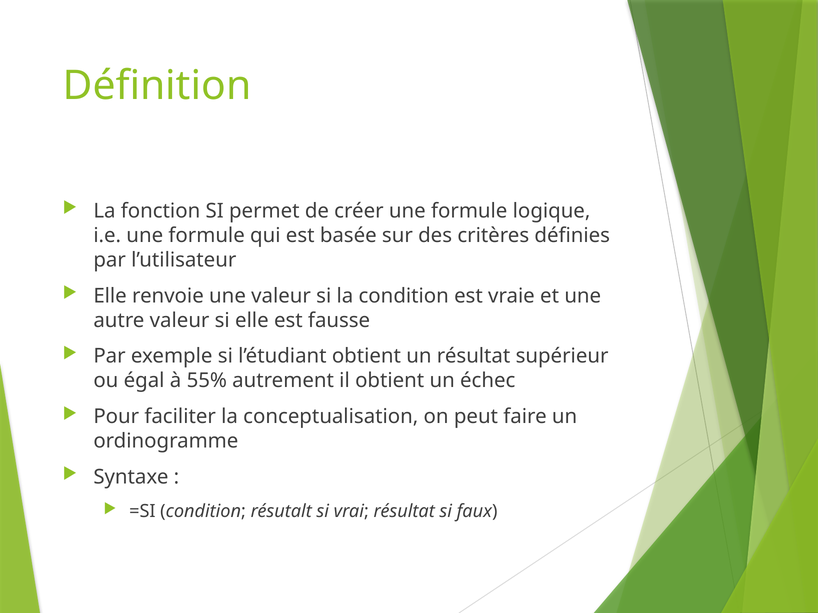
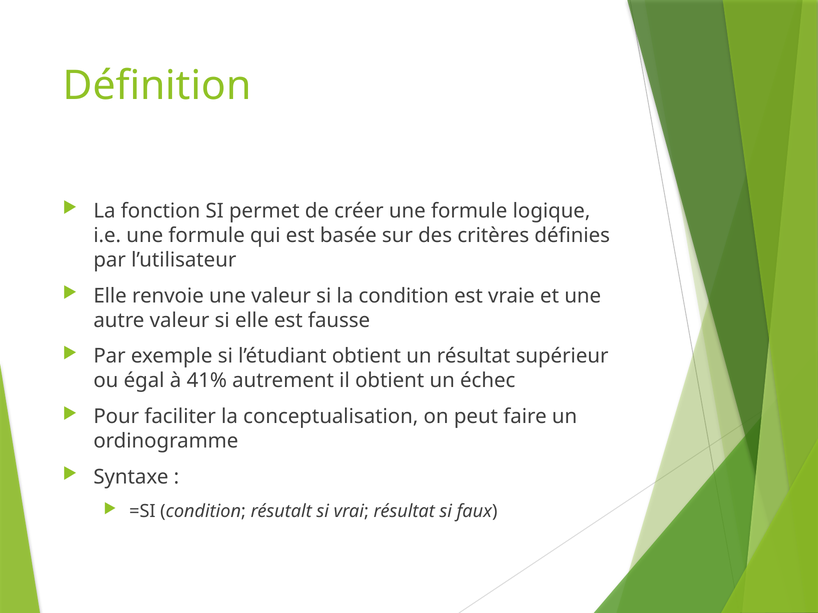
55%: 55% -> 41% (207, 381)
